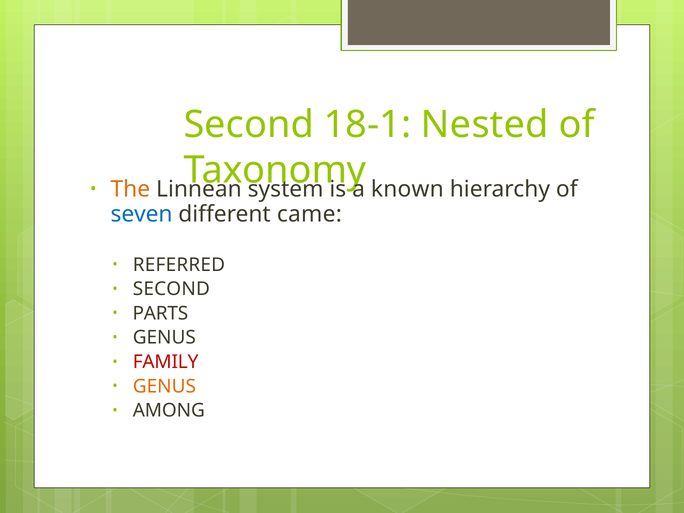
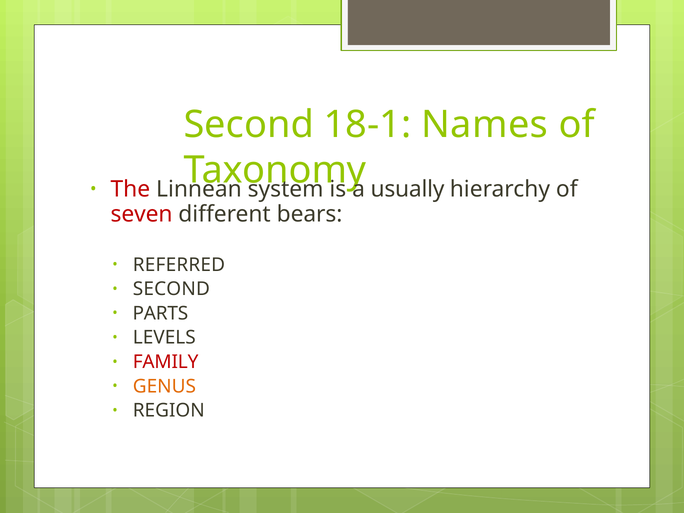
Nested: Nested -> Names (485, 125)
The colour: orange -> red (130, 189)
known: known -> usually (408, 189)
seven colour: blue -> red (142, 214)
came: came -> bears (310, 214)
GENUS: GENUS -> LEVELS (164, 338)
AMONG: AMONG -> REGION (169, 411)
